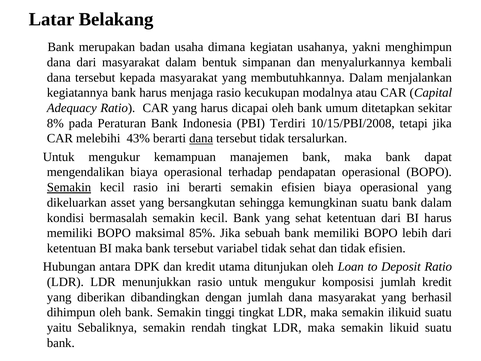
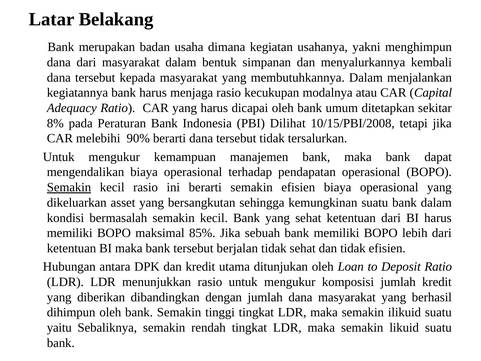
Terdiri: Terdiri -> Dilihat (288, 123)
43%: 43% -> 90% (138, 138)
dana underline: present -> none (201, 138)
variabel: variabel -> berjalan (237, 248)
